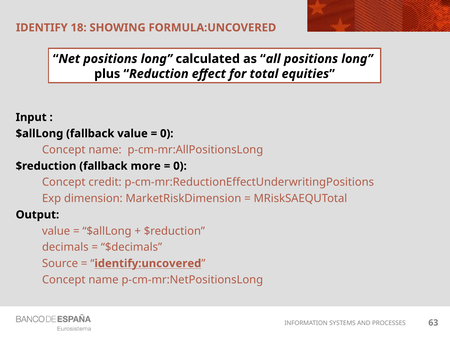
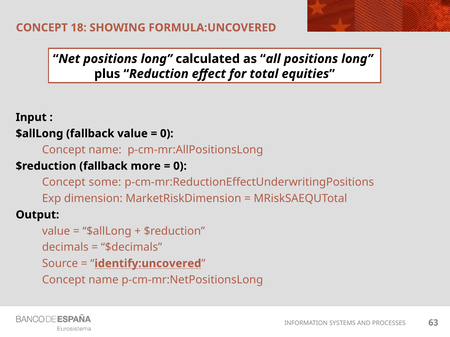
IDENTIFY: IDENTIFY -> CONCEPT (42, 28)
credit: credit -> some (105, 183)
